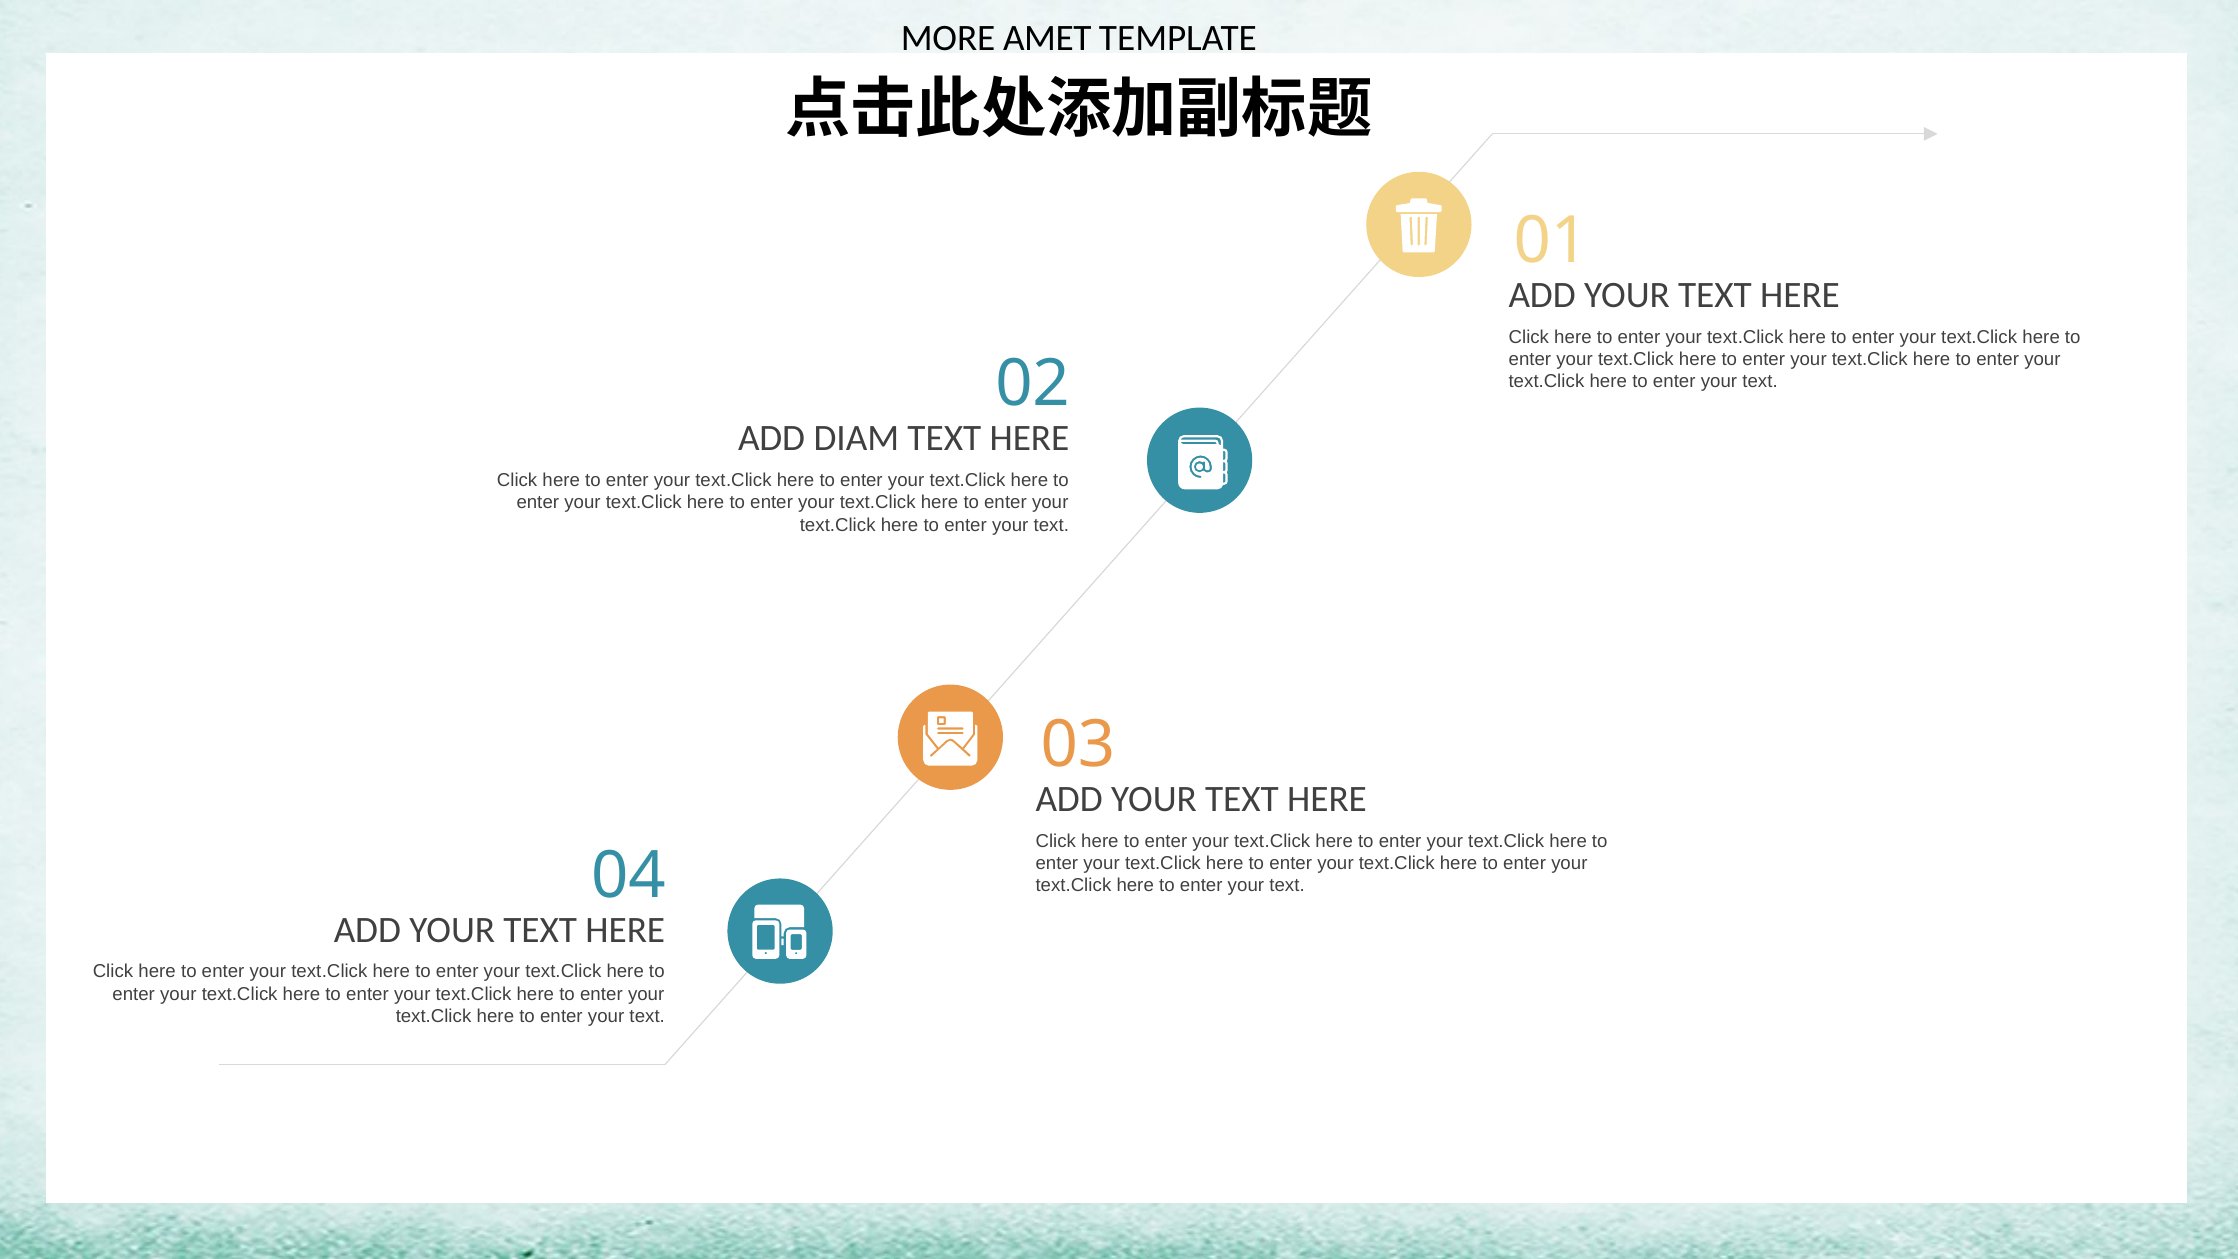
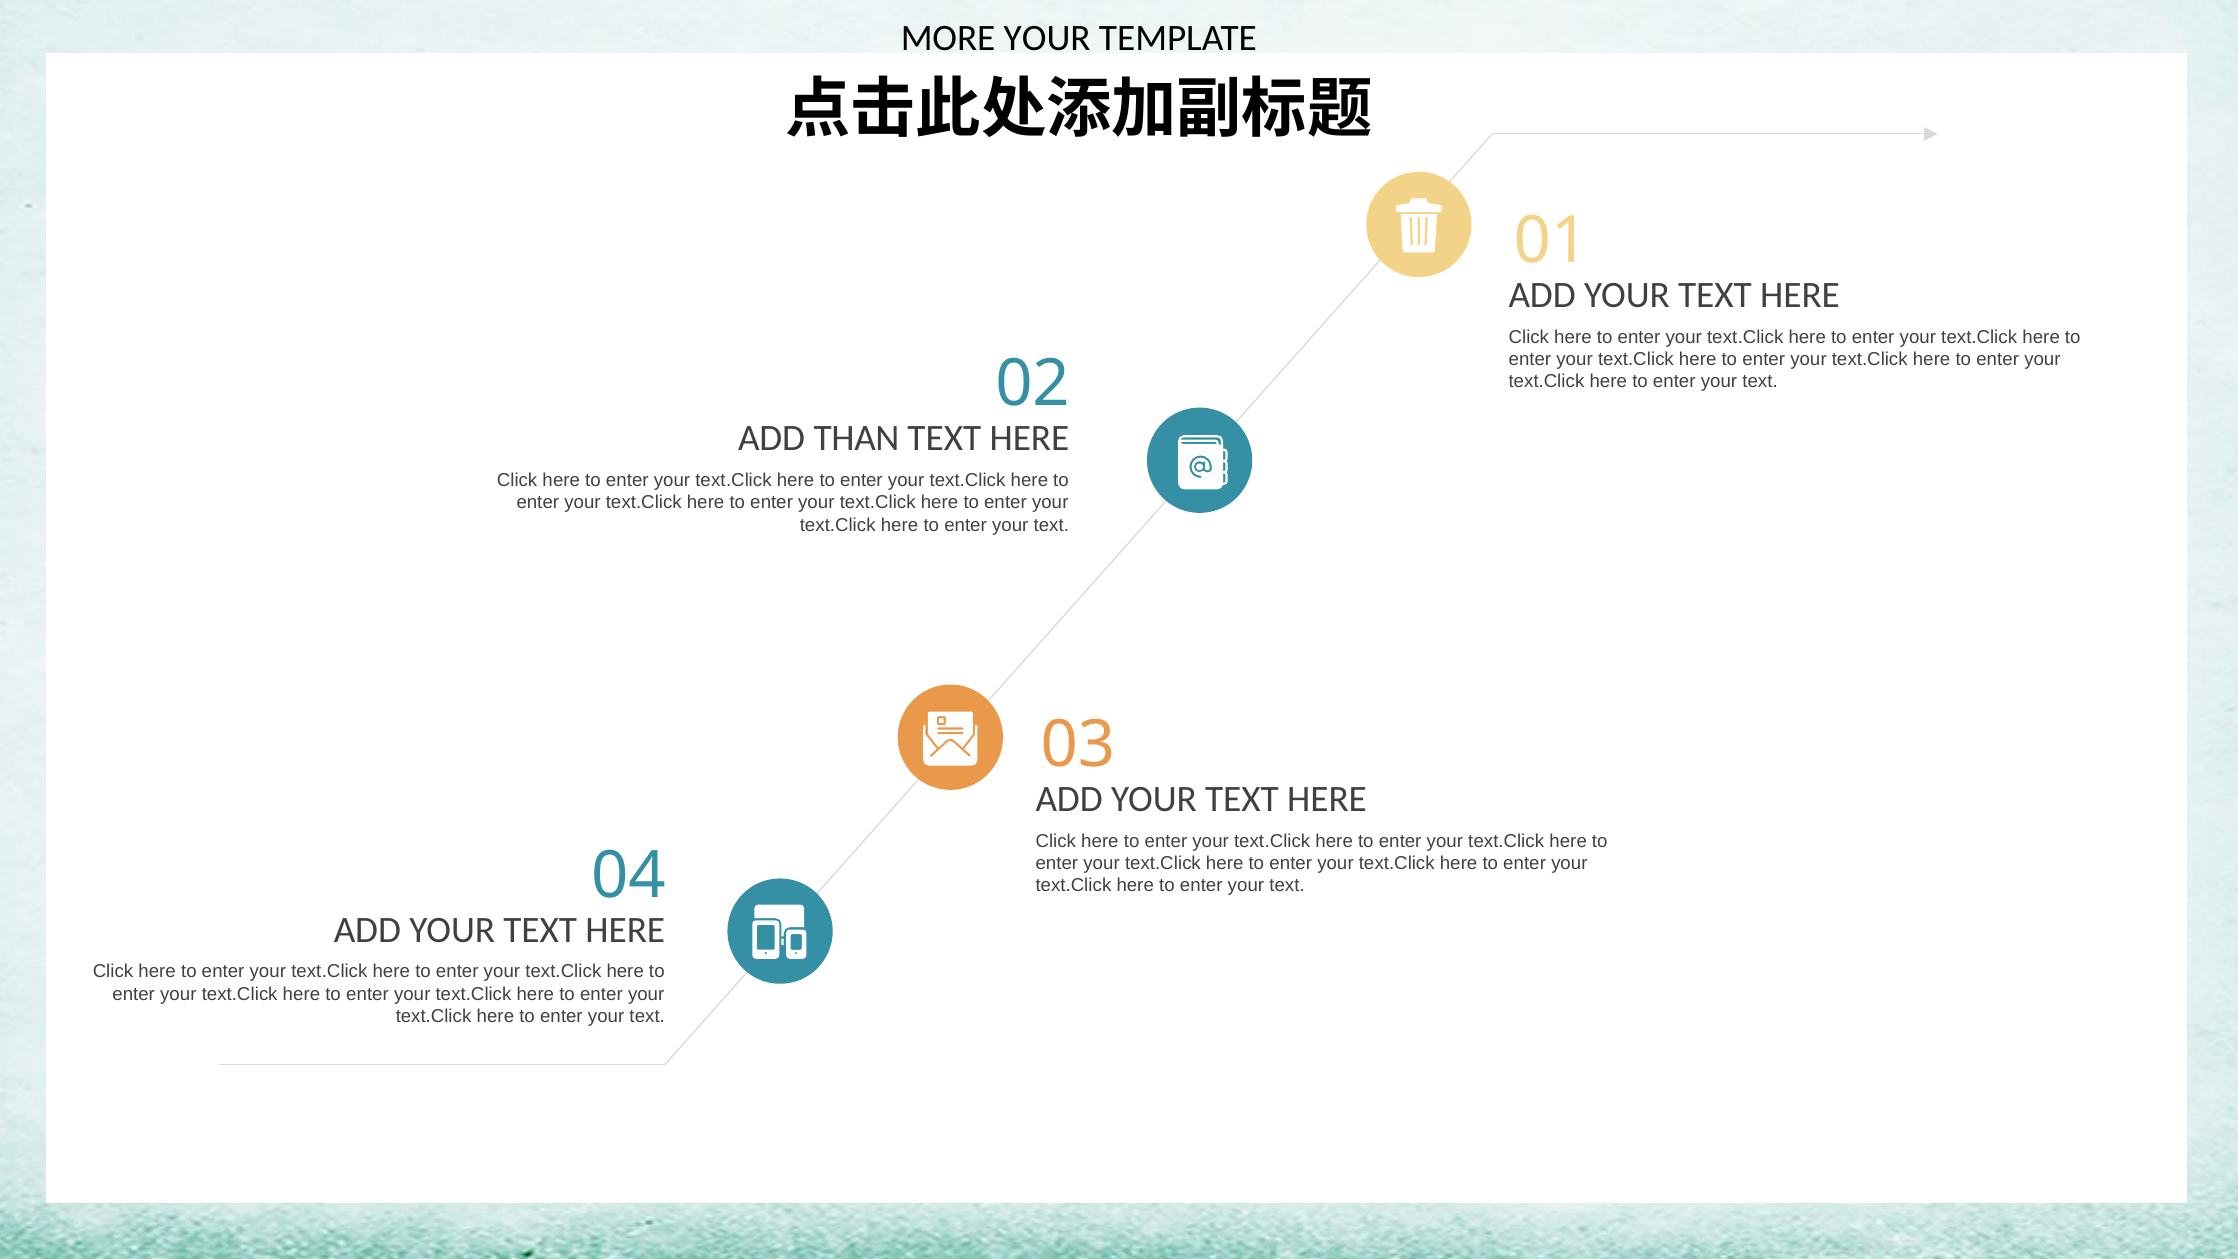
MORE AMET: AMET -> YOUR (1047, 39)
DIAM: DIAM -> THAN (857, 438)
